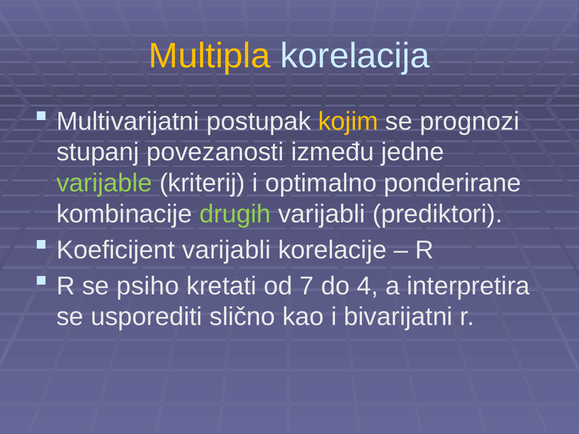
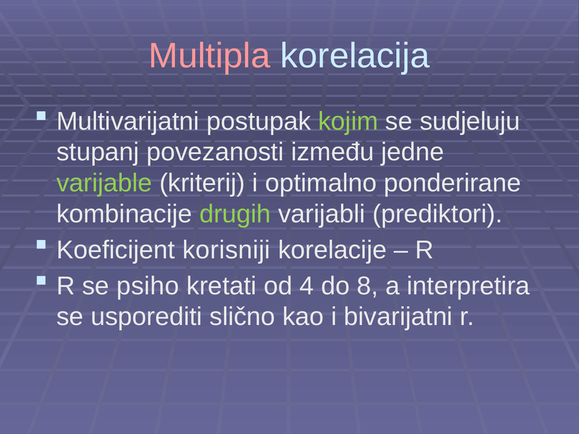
Multipla colour: yellow -> pink (210, 56)
kojim colour: yellow -> light green (348, 121)
prognozi: prognozi -> sudjeluju (470, 121)
Koeficijent varijabli: varijabli -> korisniji (226, 250)
7: 7 -> 4 (307, 286)
4: 4 -> 8 (368, 286)
